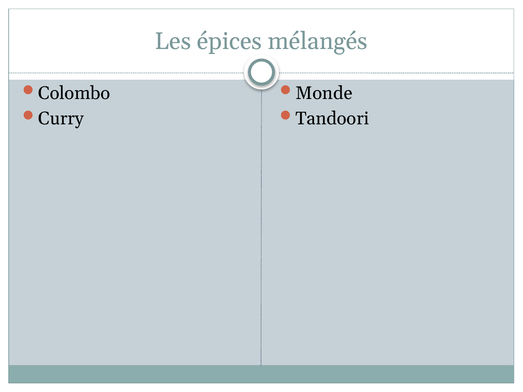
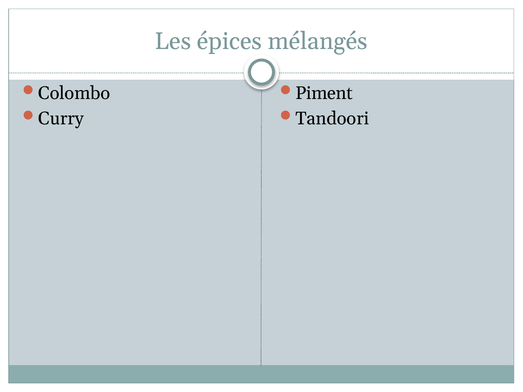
Monde: Monde -> Piment (324, 93)
